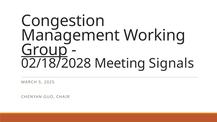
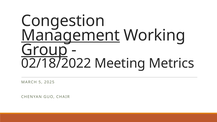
Management underline: none -> present (71, 35)
02/18/2028: 02/18/2028 -> 02/18/2022 (56, 63)
Signals: Signals -> Metrics (172, 63)
